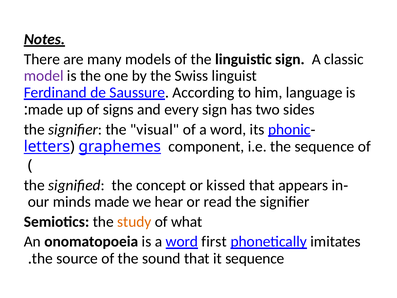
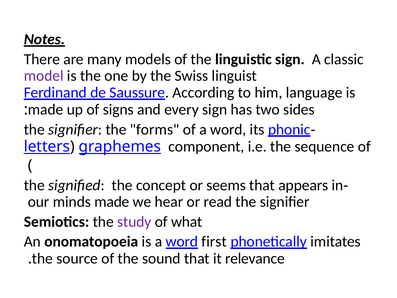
visual: visual -> forms (155, 129)
kissed: kissed -> seems (226, 185)
study colour: orange -> purple (134, 222)
it sequence: sequence -> relevance (255, 258)
